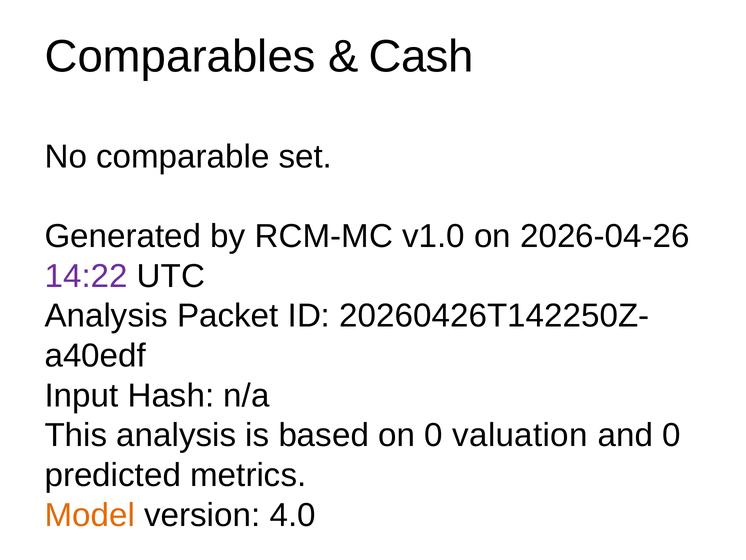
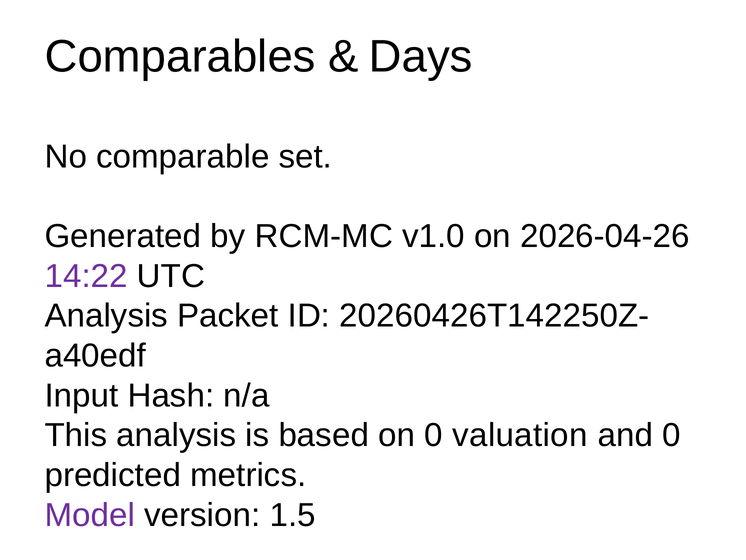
Cash: Cash -> Days (421, 57)
Model colour: orange -> purple (90, 515)
4.0: 4.0 -> 1.5 (293, 515)
